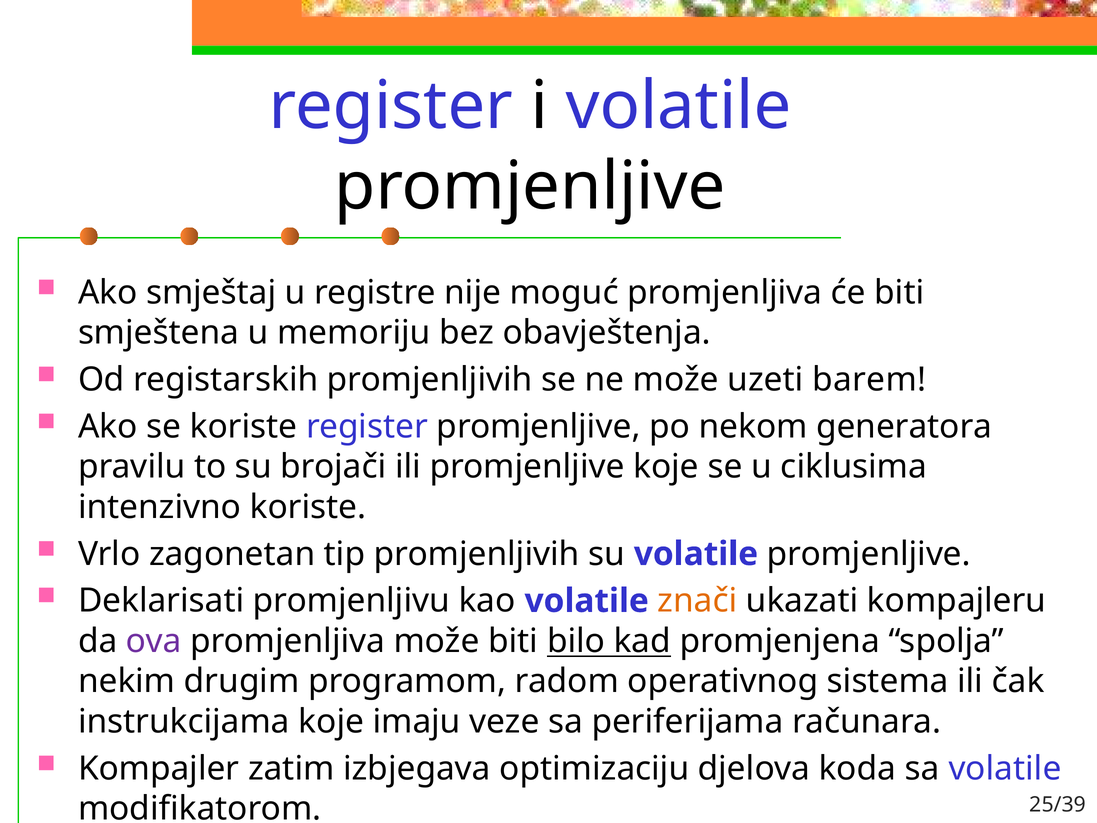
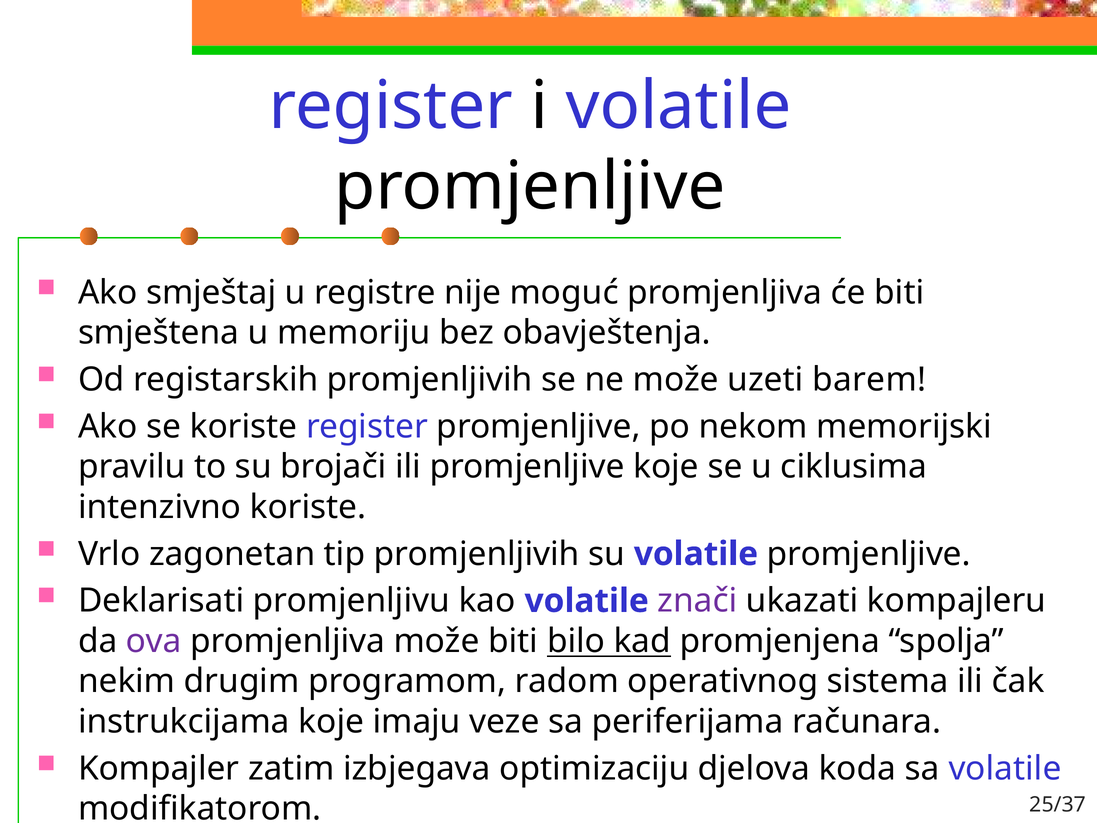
generatora: generatora -> memorijski (904, 426)
znači colour: orange -> purple (697, 601)
25/39: 25/39 -> 25/37 (1058, 804)
